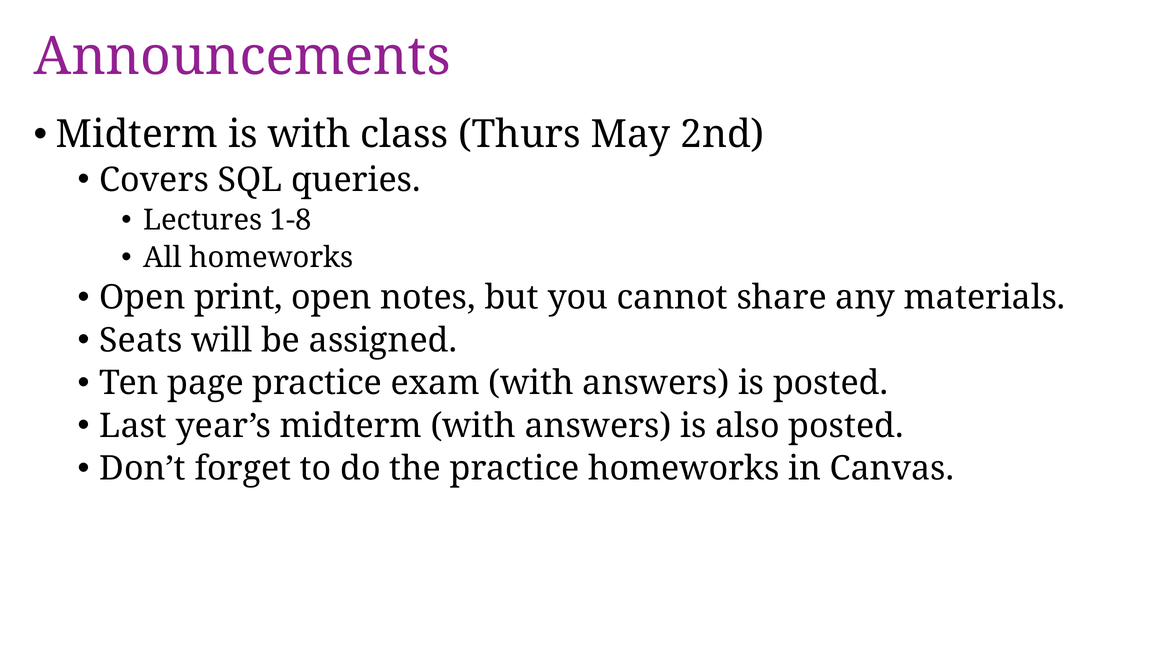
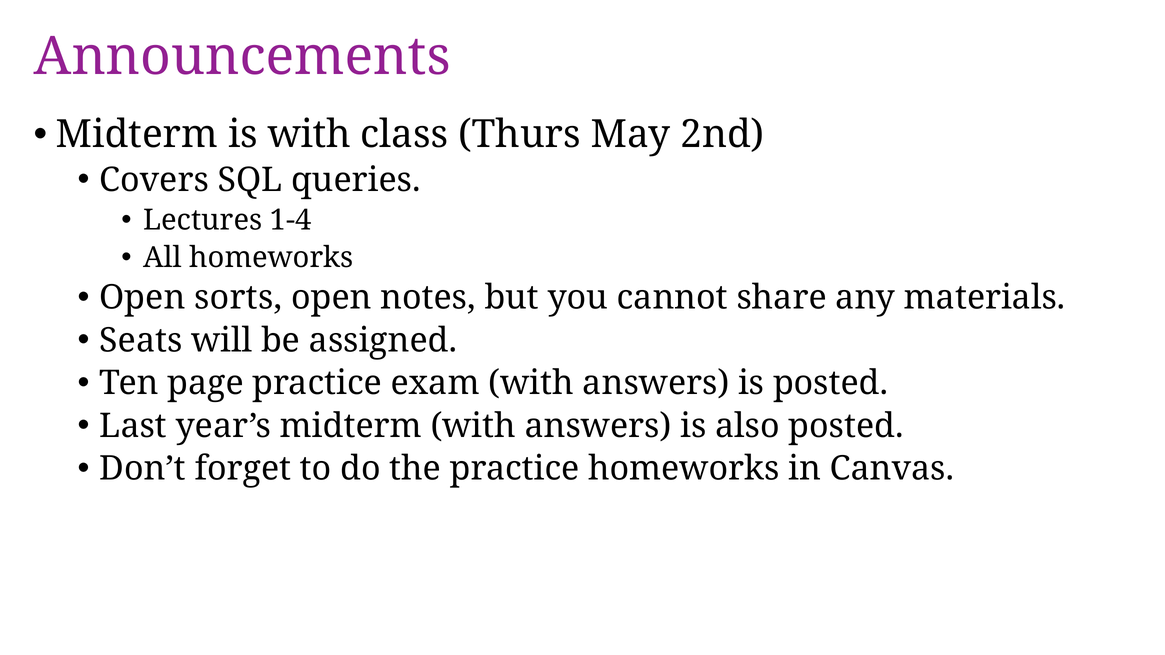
1-8: 1-8 -> 1-4 (291, 220)
print: print -> sorts (238, 298)
